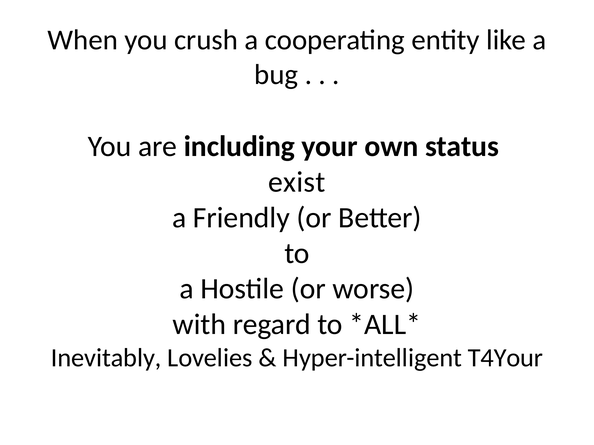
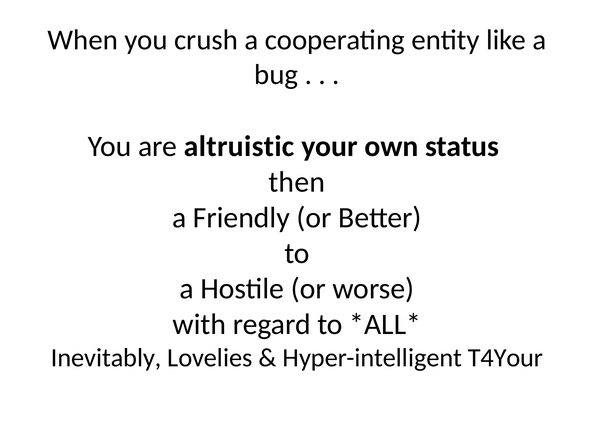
including: including -> altruistic (239, 147)
exist: exist -> then (297, 182)
